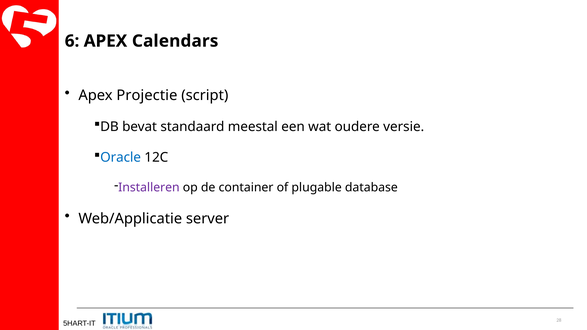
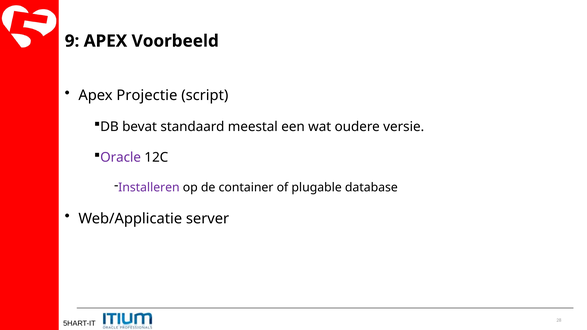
6: 6 -> 9 (72, 41)
Calendars: Calendars -> Voorbeeld (175, 41)
Oracle colour: blue -> purple (121, 158)
